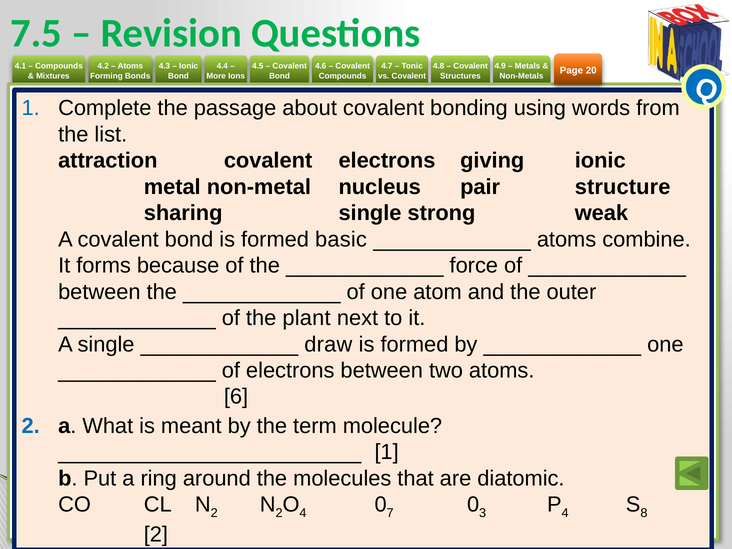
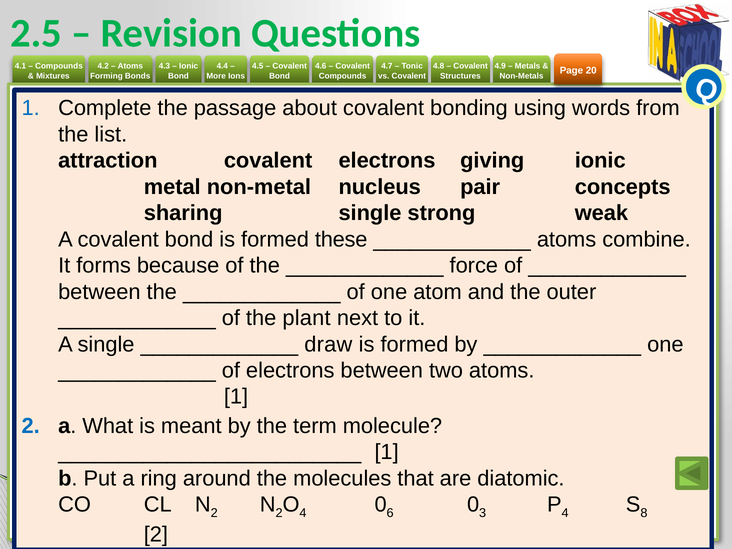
7.5: 7.5 -> 2.5 (36, 33)
structure: structure -> concepts (623, 187)
basic: basic -> these (341, 239)
6: 6 -> 1 (236, 397)
7: 7 -> 6 (390, 513)
